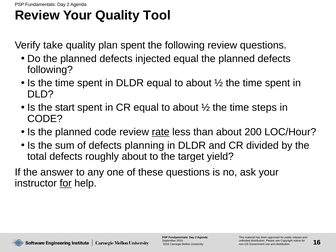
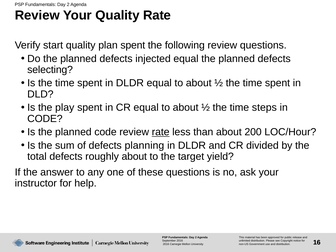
Quality Tool: Tool -> Rate (157, 15)
take: take -> start (53, 45)
following: following -> selecting (50, 70)
start: start -> play (65, 108)
for underline: present -> none (66, 183)
